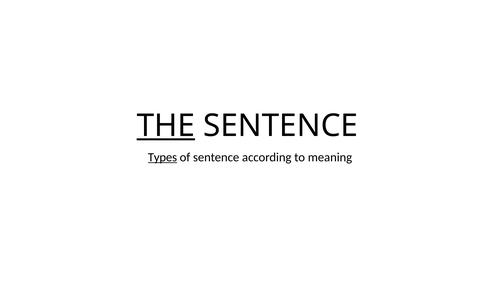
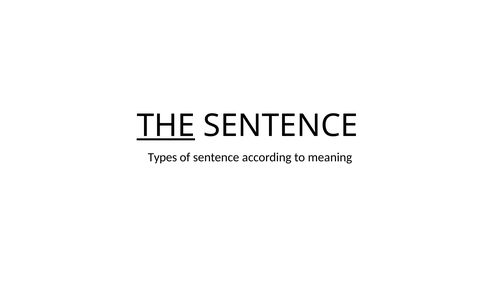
Types underline: present -> none (162, 157)
